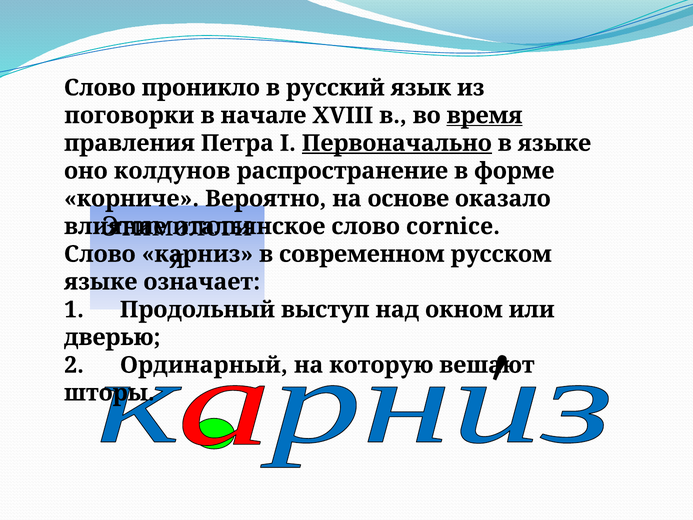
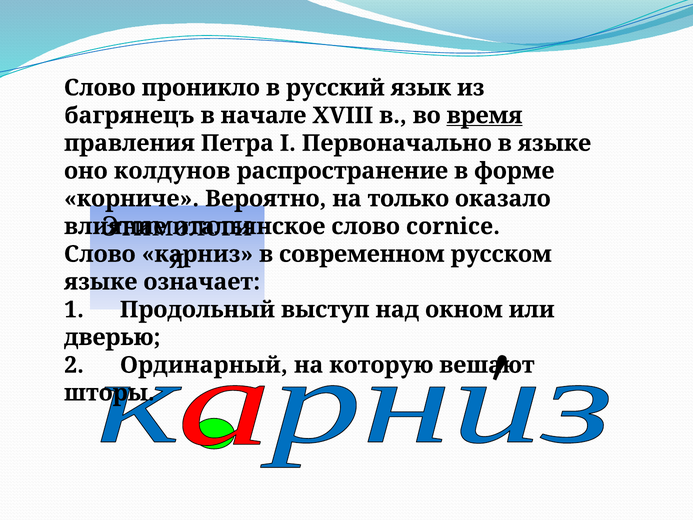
поговорки: поговорки -> багрянецъ (129, 115)
Первоначально underline: present -> none (397, 143)
основе: основе -> только (408, 199)
